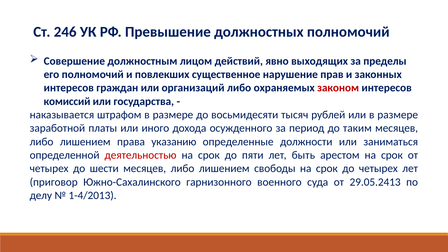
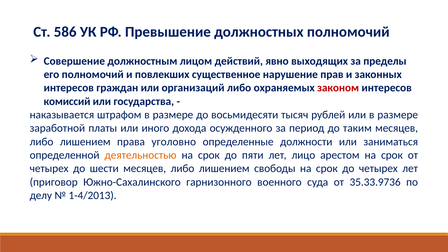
246: 246 -> 586 (65, 32)
указанию: указанию -> уголовно (174, 142)
деятельностью colour: red -> orange (141, 155)
быть: быть -> лицо (303, 155)
29.05.2413: 29.05.2413 -> 35.33.9736 (375, 182)
